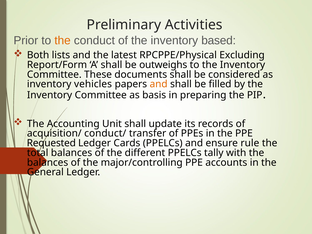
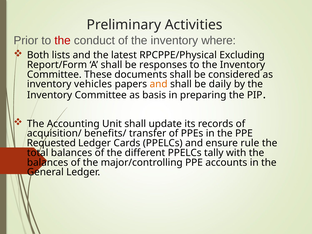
the colour: orange -> red (63, 41)
based: based -> where (219, 41)
outweighs: outweighs -> responses (163, 65)
filled: filled -> daily (220, 84)
conduct/: conduct/ -> benefits/ (105, 133)
